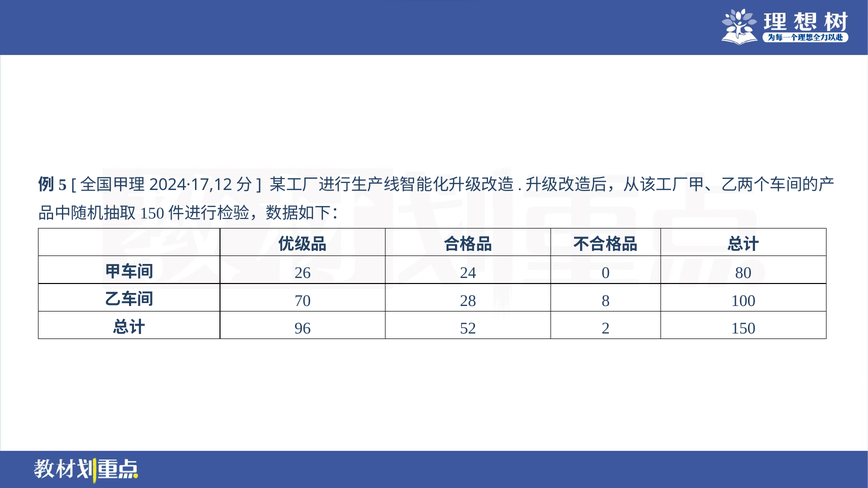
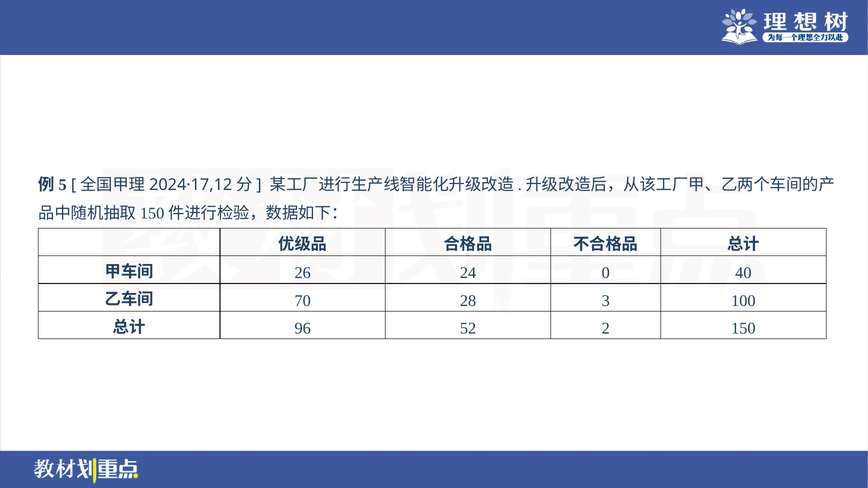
80: 80 -> 40 (743, 273)
8: 8 -> 3 (606, 301)
